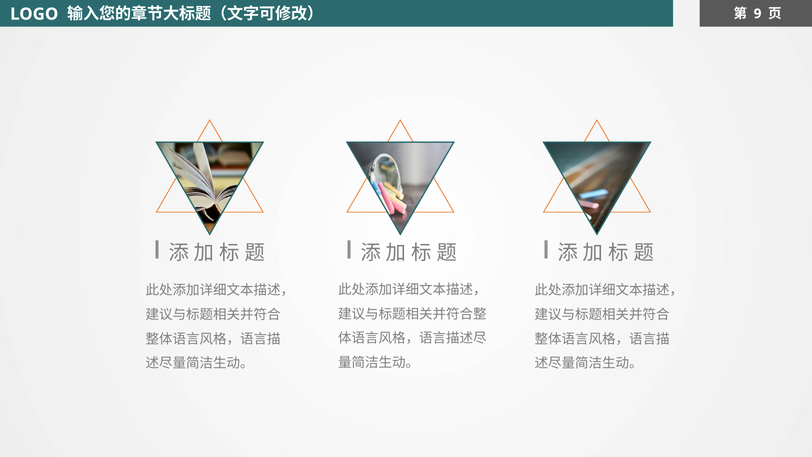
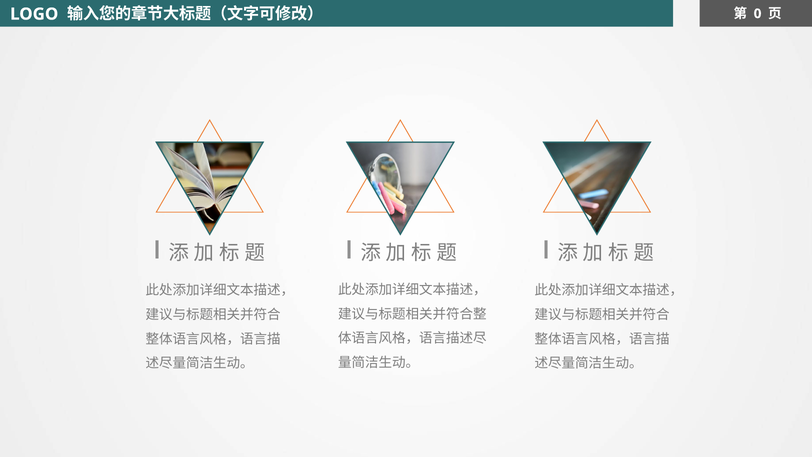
9: 9 -> 0 (758, 14)
